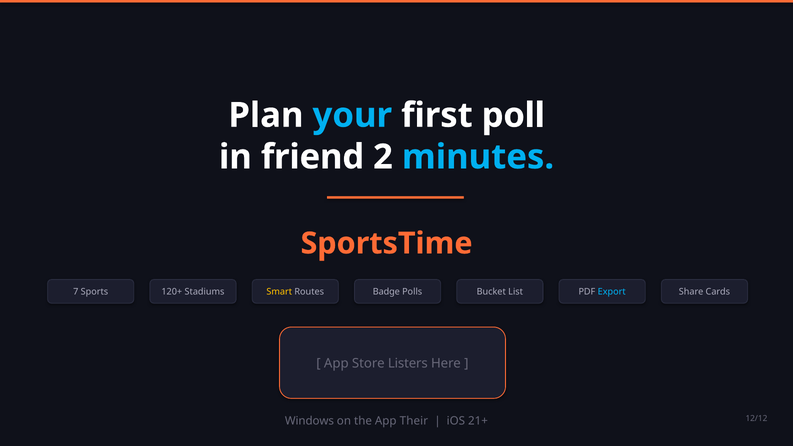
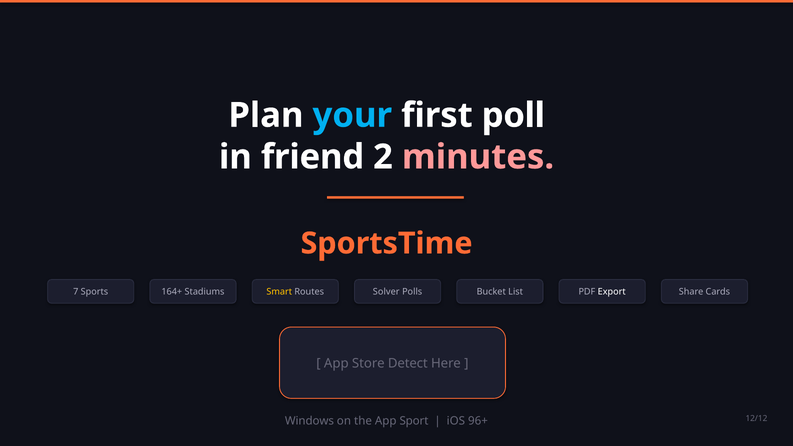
minutes colour: light blue -> pink (478, 157)
120+: 120+ -> 164+ (172, 292)
Badge: Badge -> Solver (386, 292)
Export colour: light blue -> white (612, 292)
Listers: Listers -> Detect (408, 364)
Their: Their -> Sport (414, 421)
21+: 21+ -> 96+ (478, 421)
